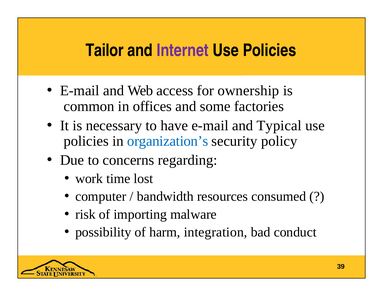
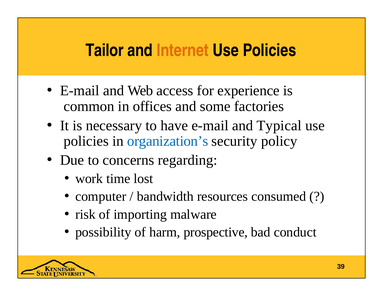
Internet colour: purple -> orange (183, 50)
ownership: ownership -> experience (249, 91)
integration: integration -> prospective (216, 232)
